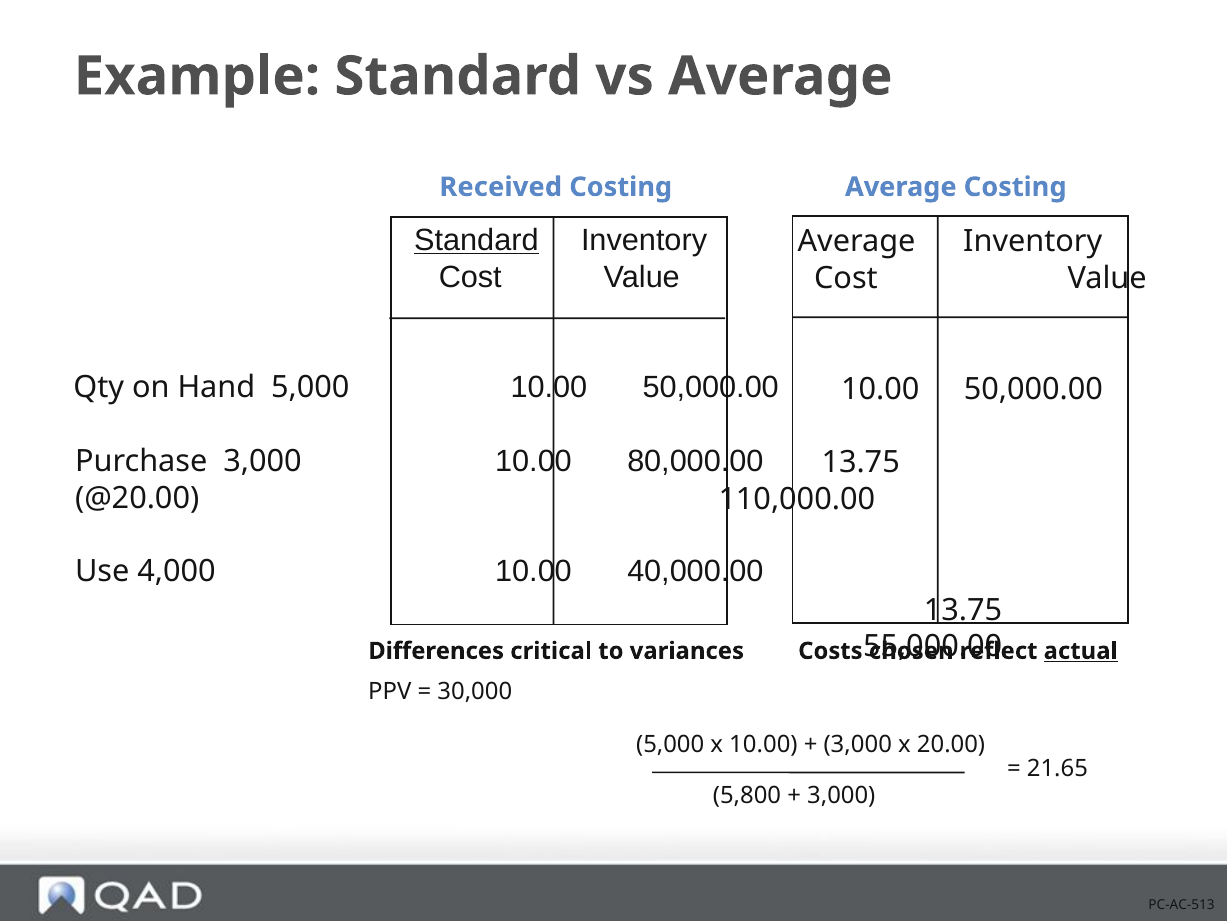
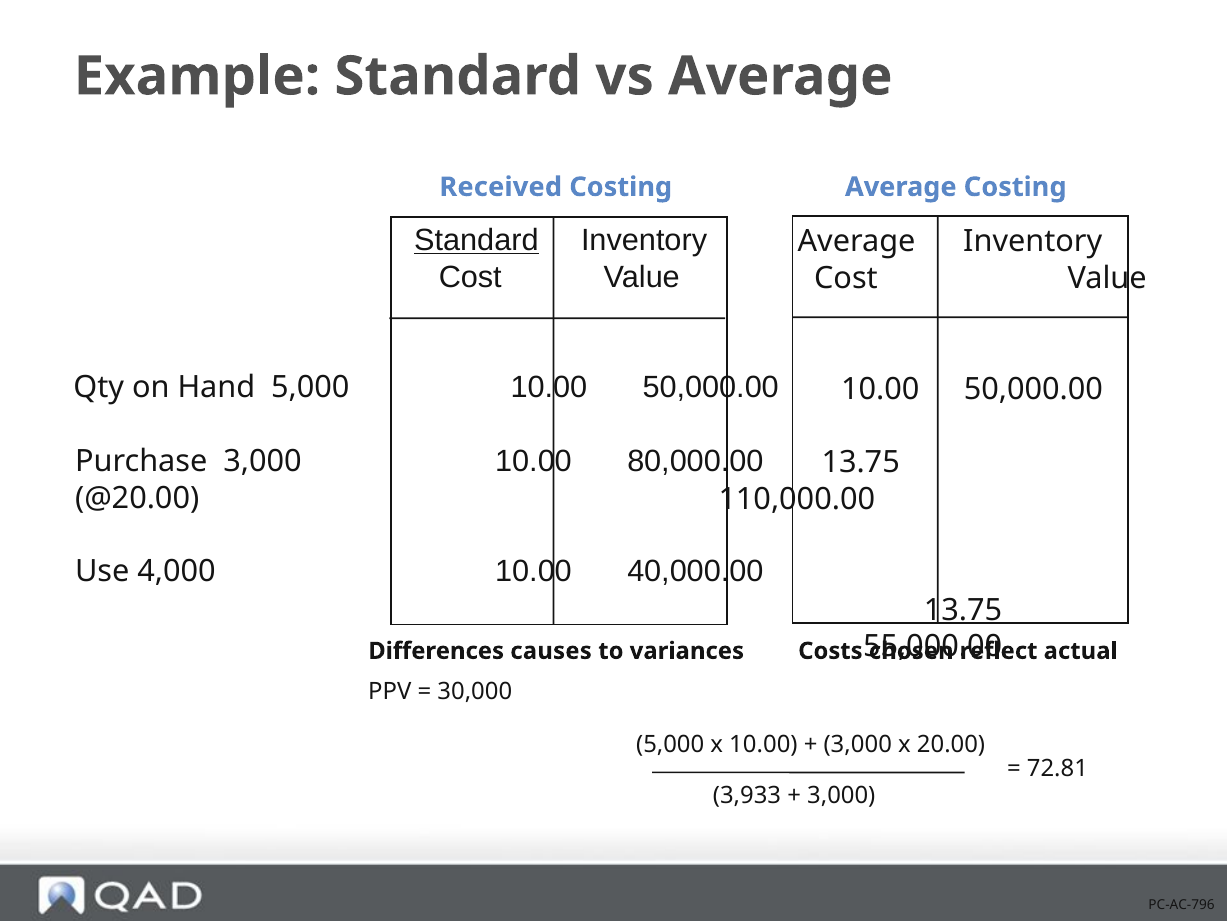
critical: critical -> causes (551, 650)
actual underline: present -> none (1081, 650)
21.65: 21.65 -> 72.81 (1057, 768)
5,800: 5,800 -> 3,933 (747, 795)
PC-AC-513: PC-AC-513 -> PC-AC-796 (1182, 904)
